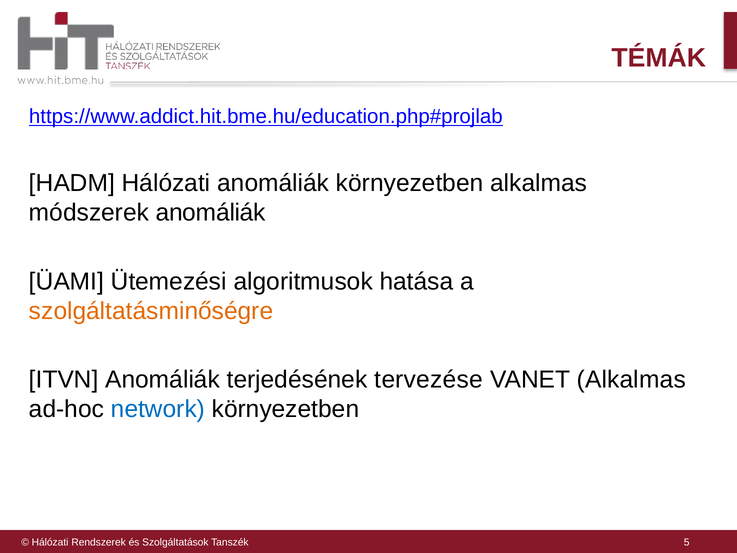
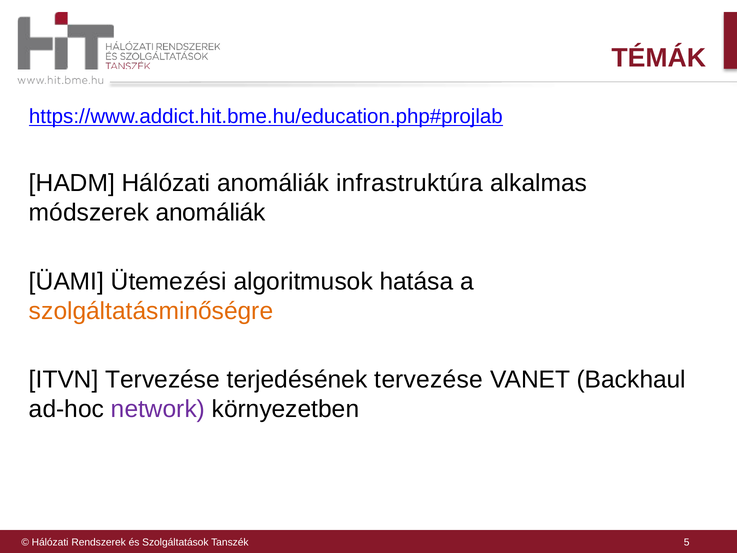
anomáliák környezetben: környezetben -> infrastruktúra (410, 183)
ITVN Anomáliák: Anomáliák -> Tervezése (163, 380)
VANET Alkalmas: Alkalmas -> Backhaul (631, 380)
network colour: blue -> purple (158, 409)
